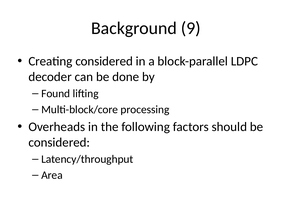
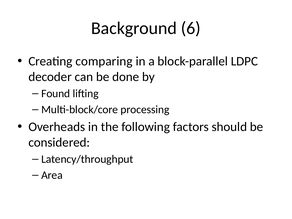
9: 9 -> 6 (191, 28)
Creating considered: considered -> comparing (104, 61)
